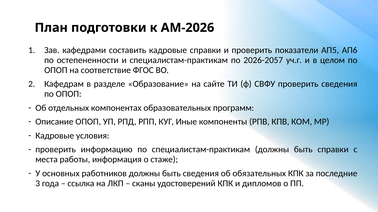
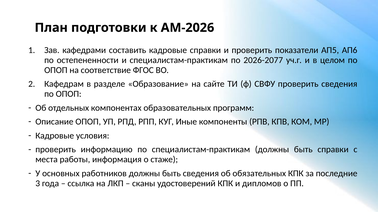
2026-2057: 2026-2057 -> 2026-2077 (263, 60)
